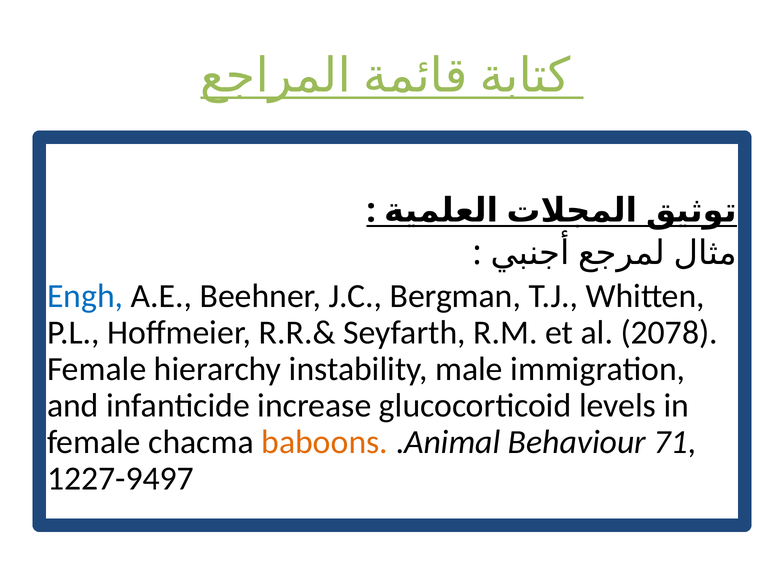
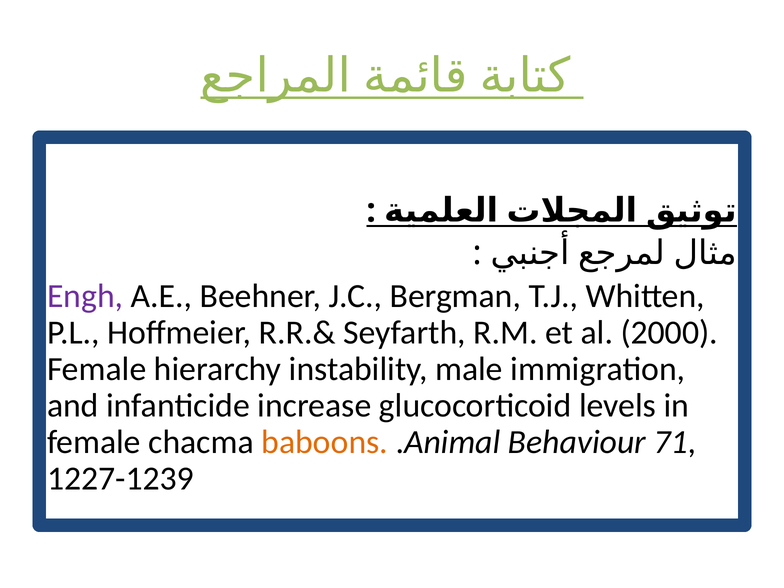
Engh colour: blue -> purple (85, 296)
2078: 2078 -> 2000 (669, 333)
1227-9497: 1227-9497 -> 1227-1239 (120, 478)
